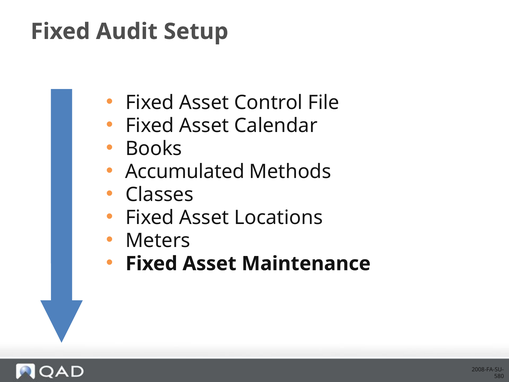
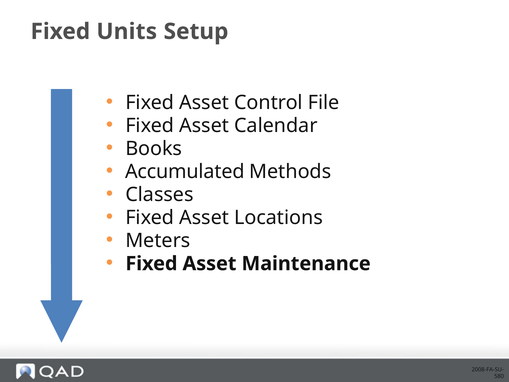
Audit: Audit -> Units (127, 31)
